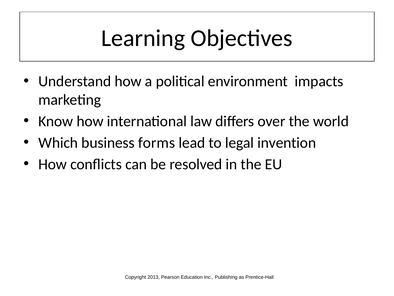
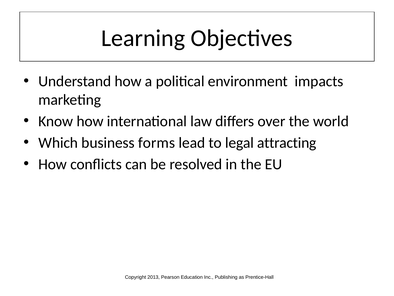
invention: invention -> attracting (287, 143)
